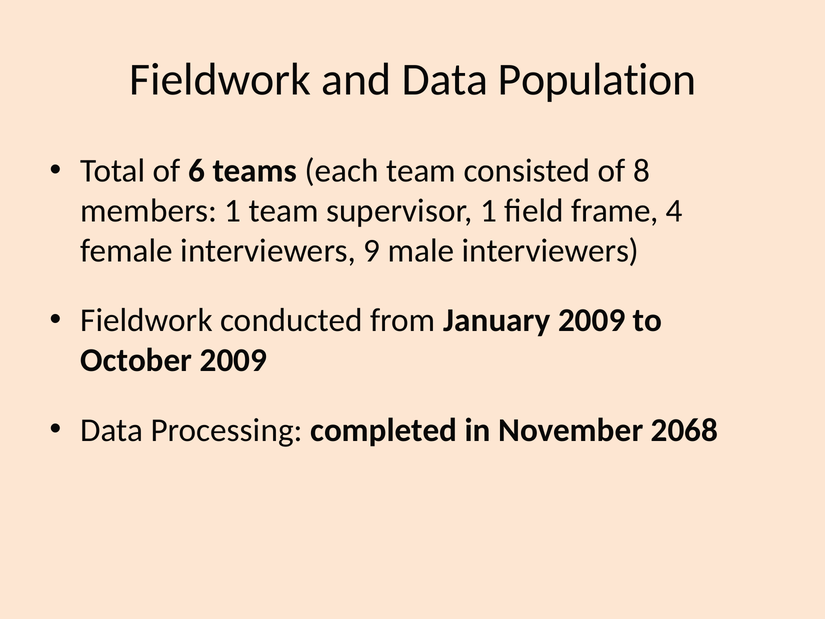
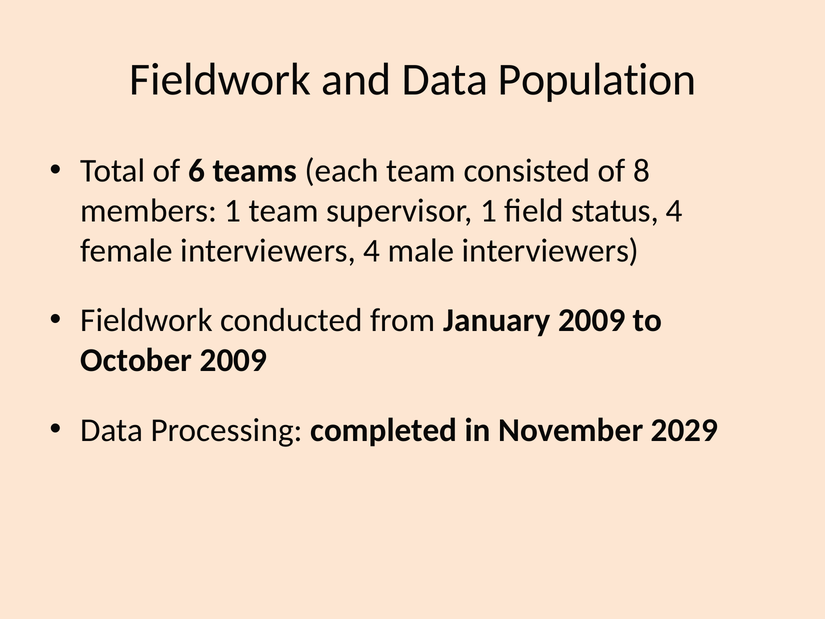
frame: frame -> status (615, 211)
interviewers 9: 9 -> 4 (372, 251)
2068: 2068 -> 2029 (684, 430)
